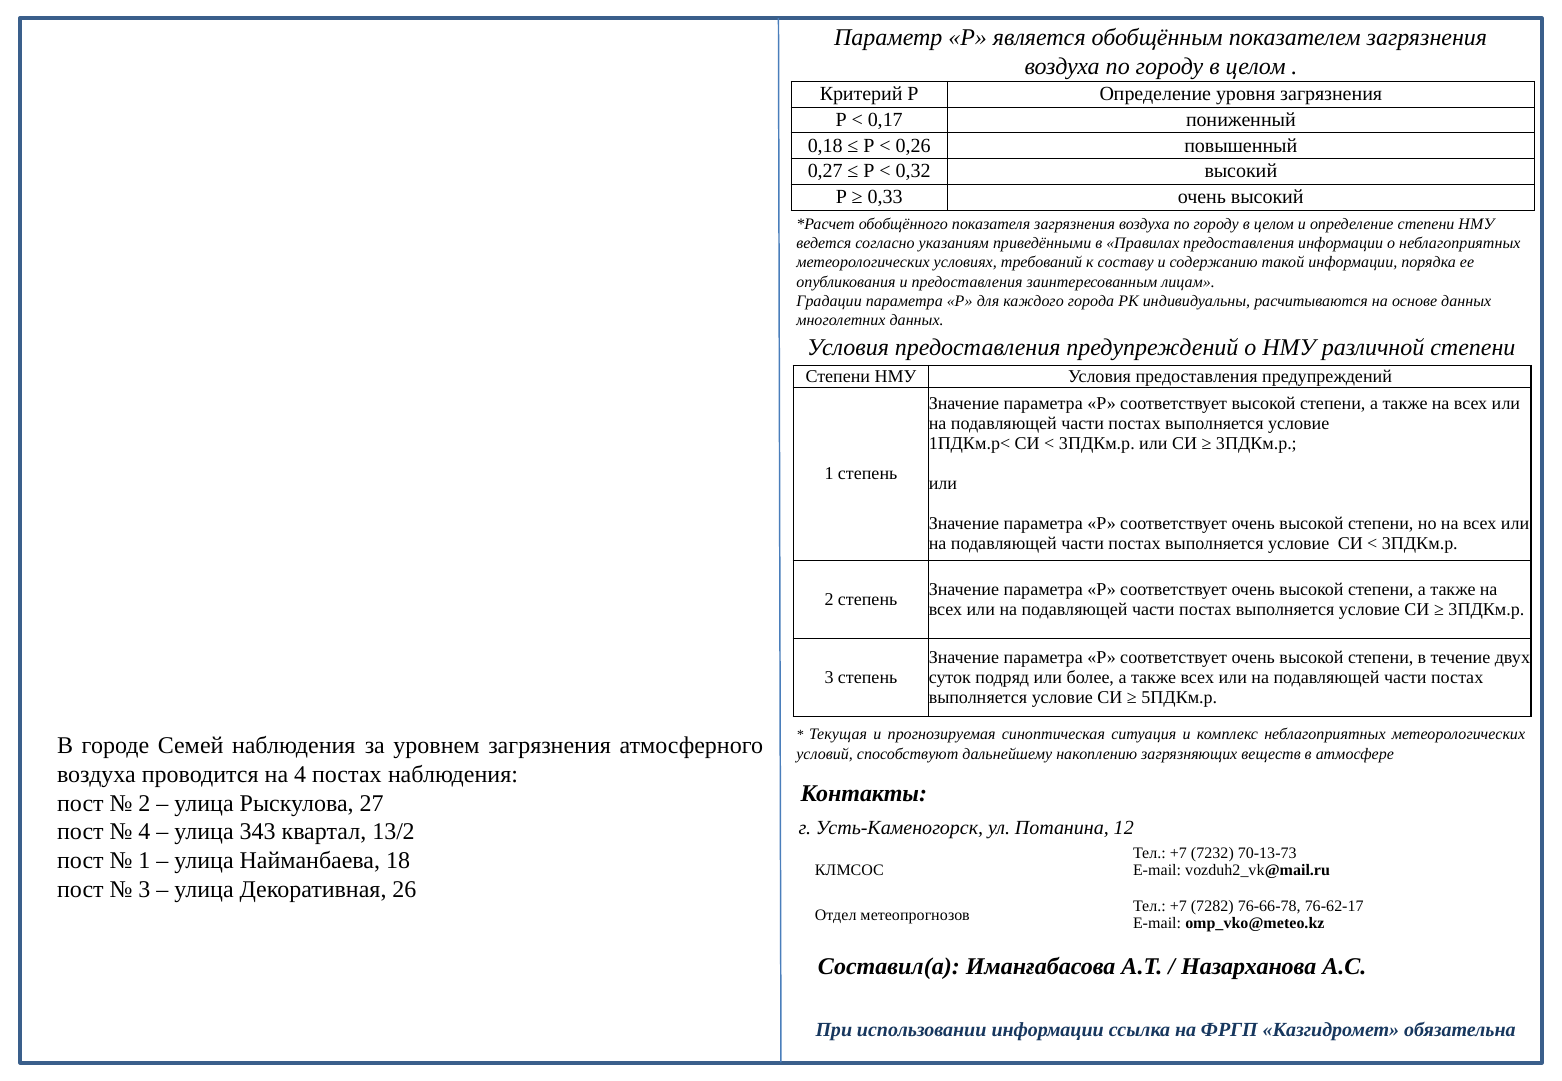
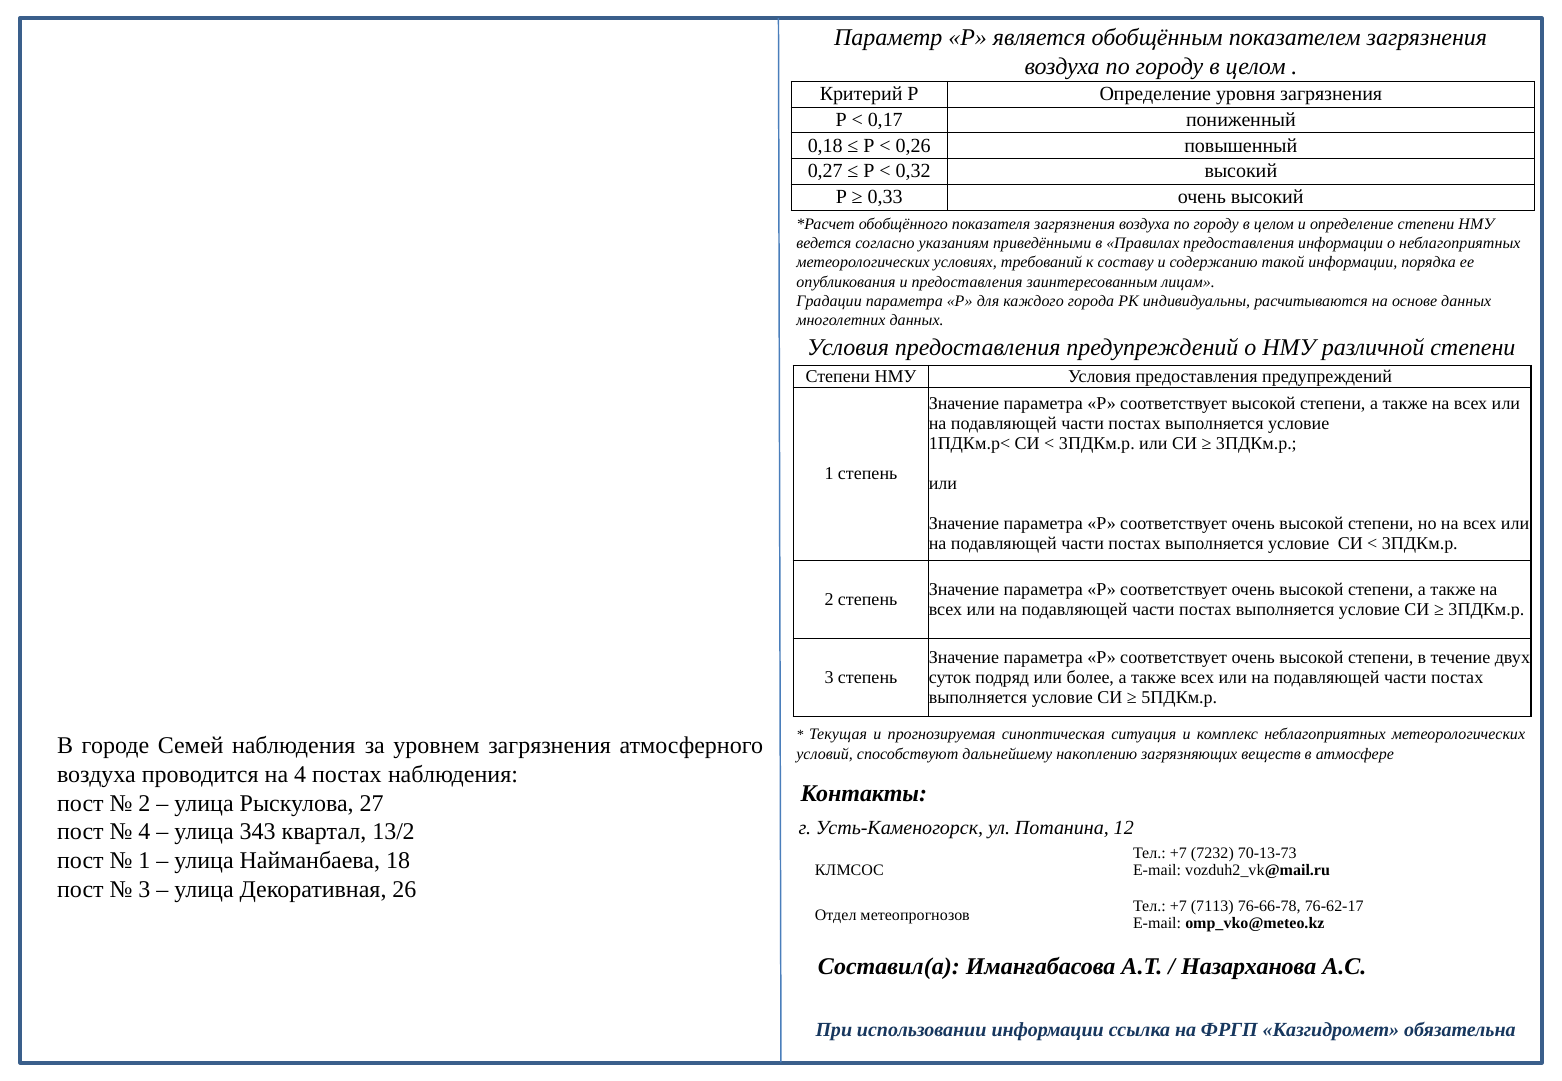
7282: 7282 -> 7113 (1212, 906)
